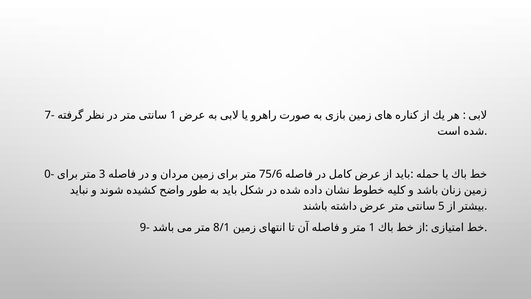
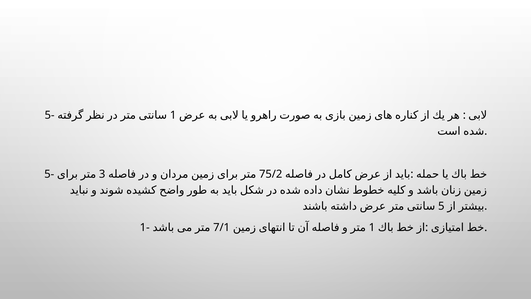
7-: 7- -> 5- (50, 115)
0-: 0- -> 5- (49, 174)
75/6: 75/6 -> 75/2 (271, 174)
9-: 9- -> 1- (145, 227)
8/1: 8/1 -> 7/1 (222, 227)
